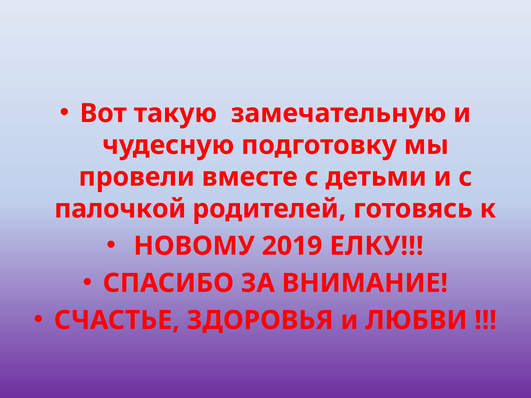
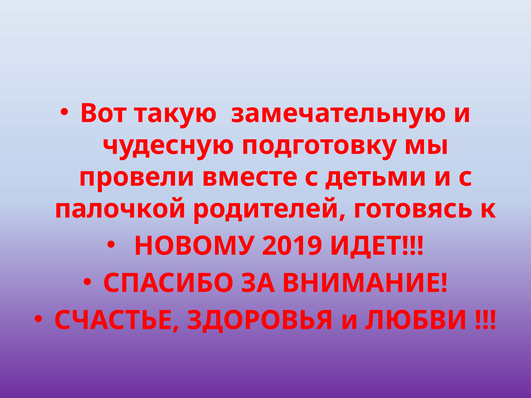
ЕЛКУ: ЕЛКУ -> ИДЕТ (377, 246)
